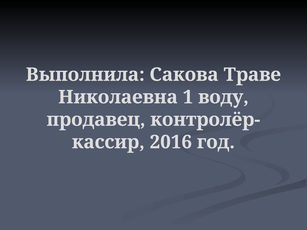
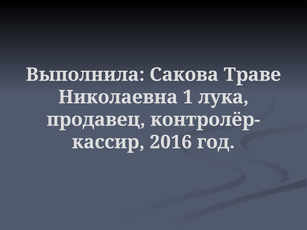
воду: воду -> лука (223, 97)
